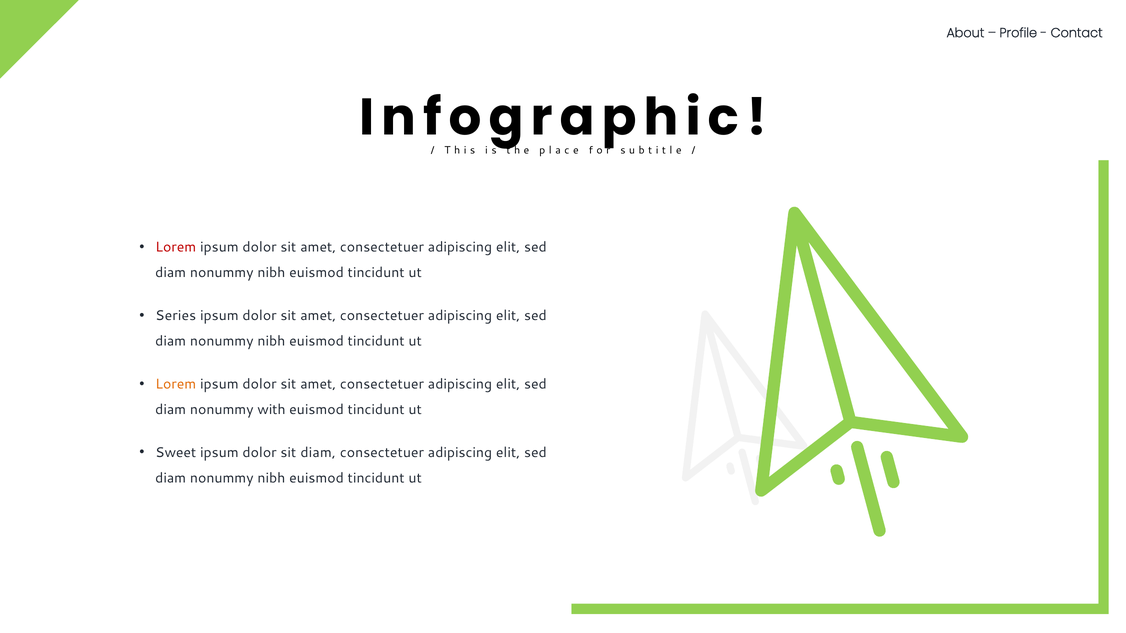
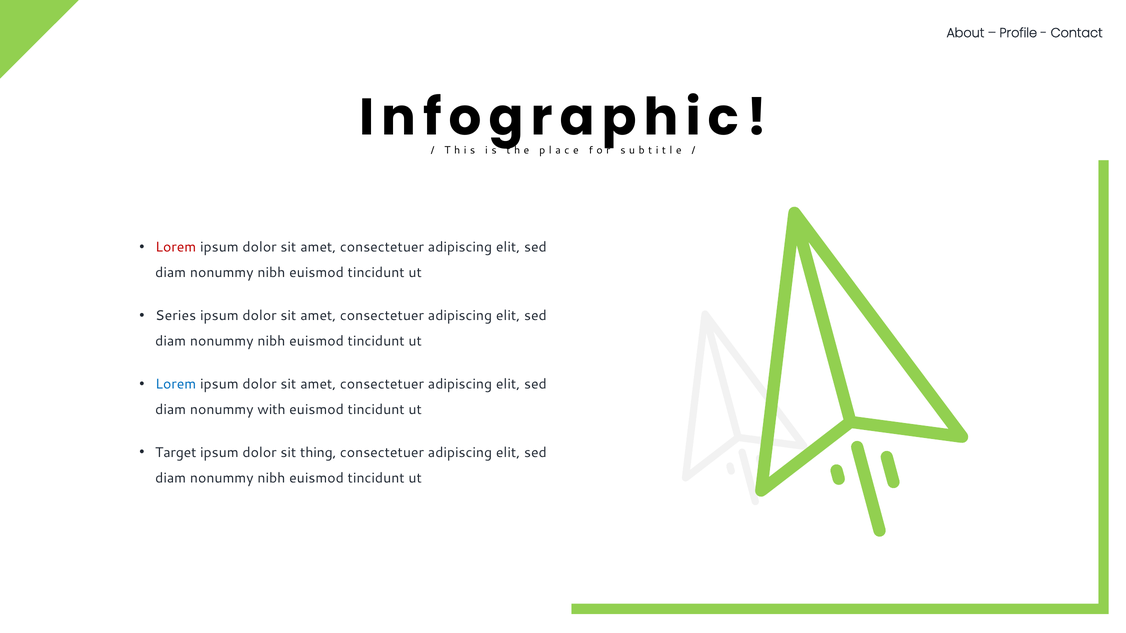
Lorem colour: orange -> blue (176, 384)
Sweet: Sweet -> Target (176, 453)
sit diam: diam -> thing (318, 453)
